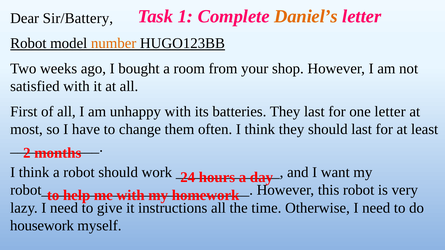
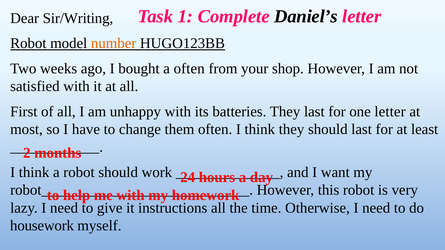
Daniel’s colour: orange -> black (306, 16)
Sir/Battery: Sir/Battery -> Sir/Writing (78, 18)
a room: room -> often (189, 69)
